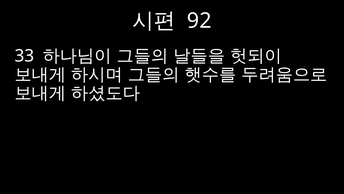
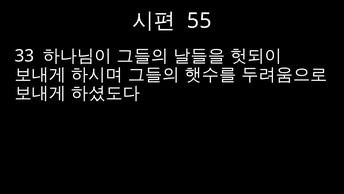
92: 92 -> 55 (199, 21)
